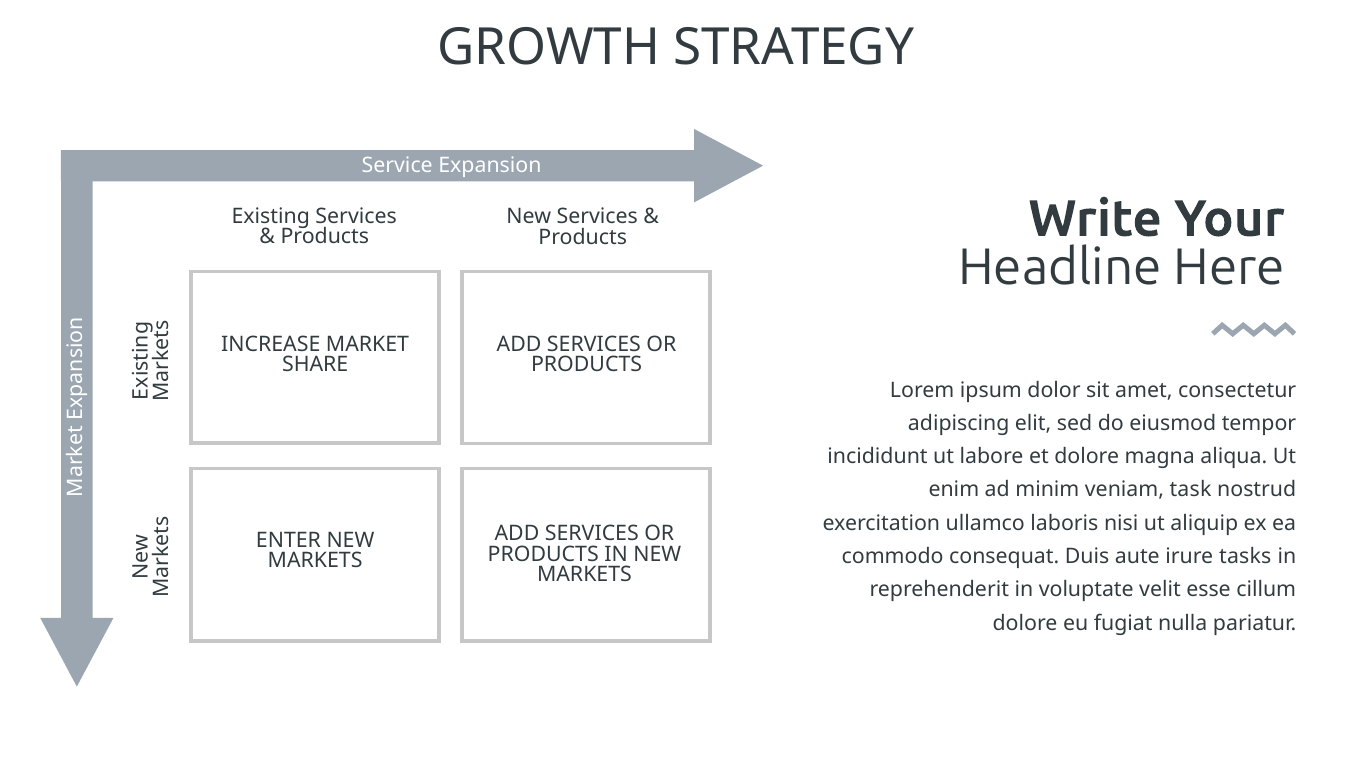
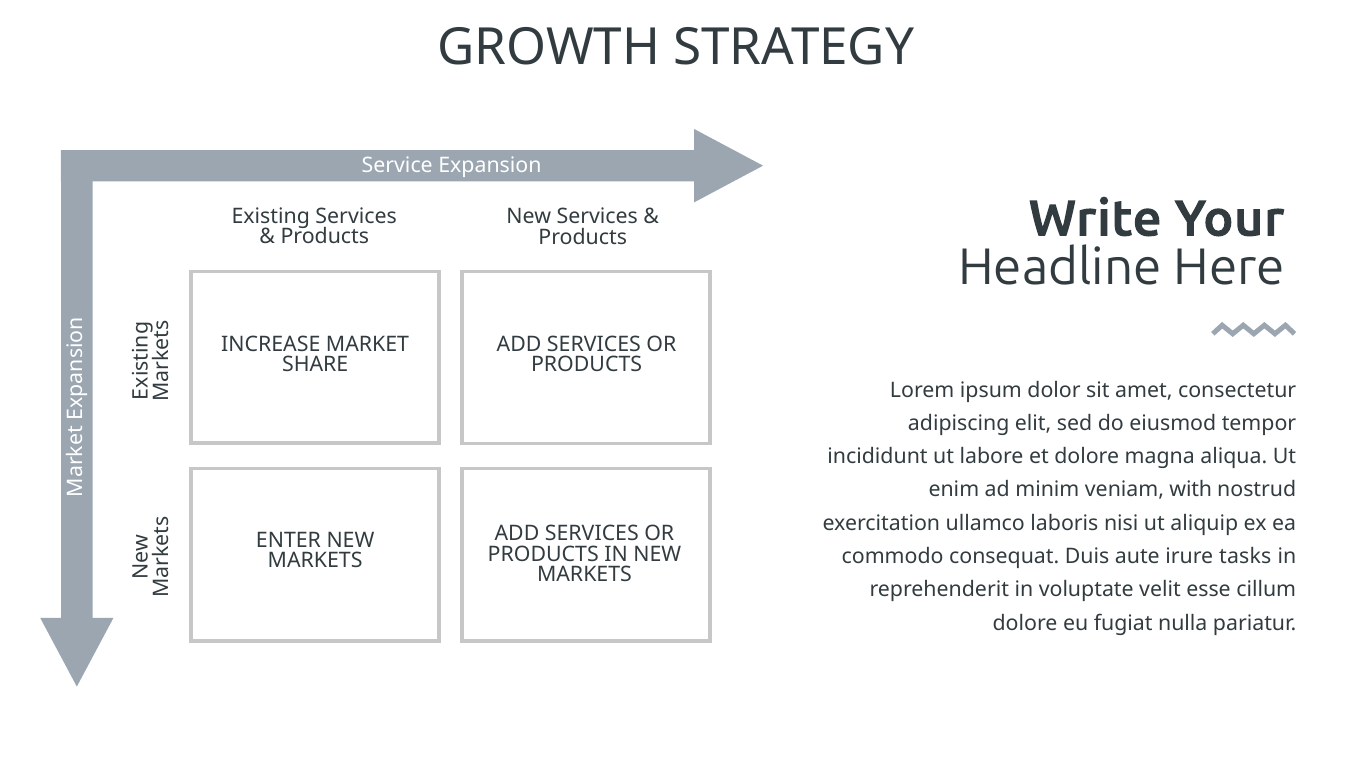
task: task -> with (1191, 490)
